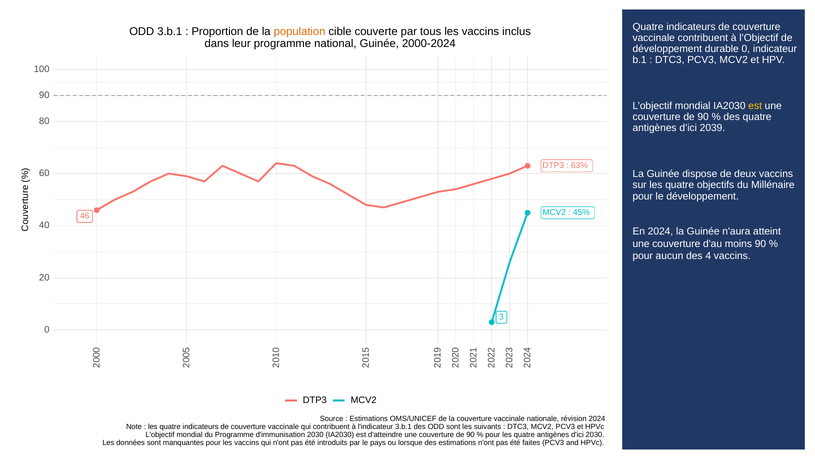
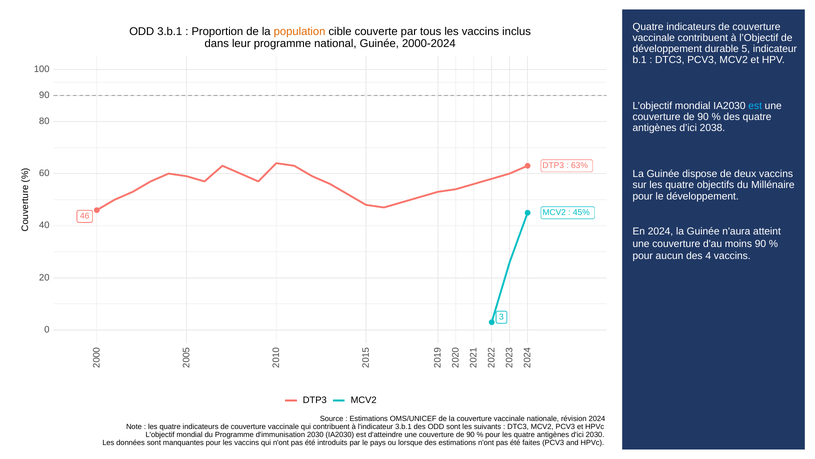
durable 0: 0 -> 5 (746, 49)
est colour: yellow -> light blue (755, 106)
2039: 2039 -> 2038 (712, 128)
